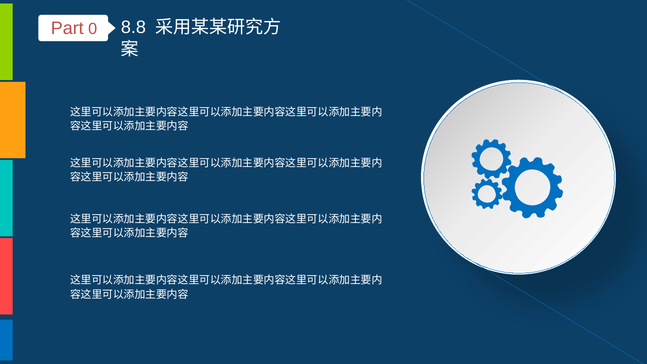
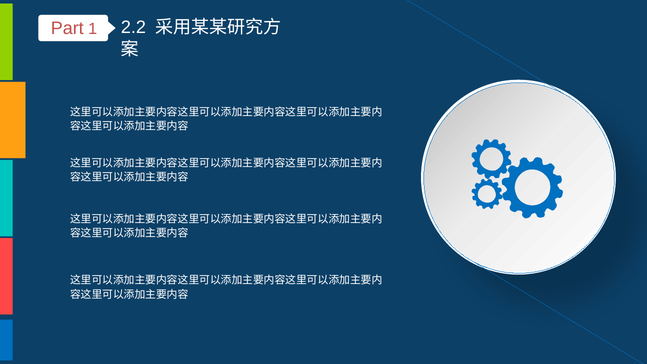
8.8: 8.8 -> 2.2 (133, 28)
0: 0 -> 1 (93, 29)
